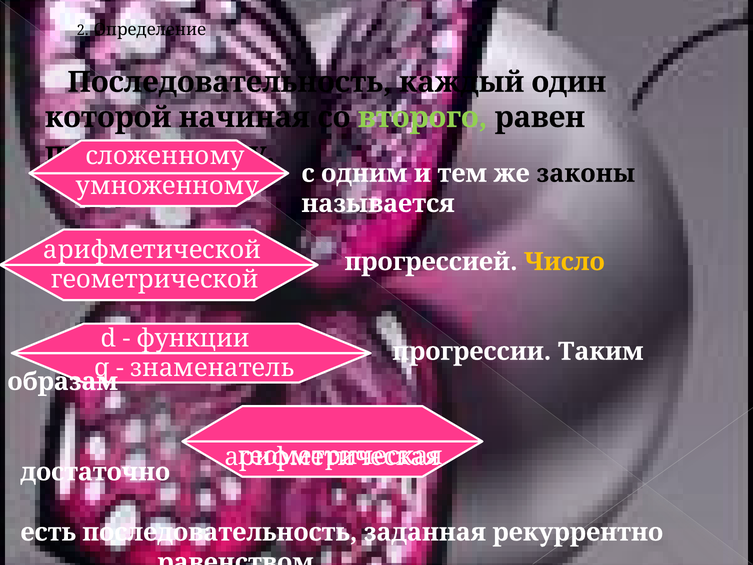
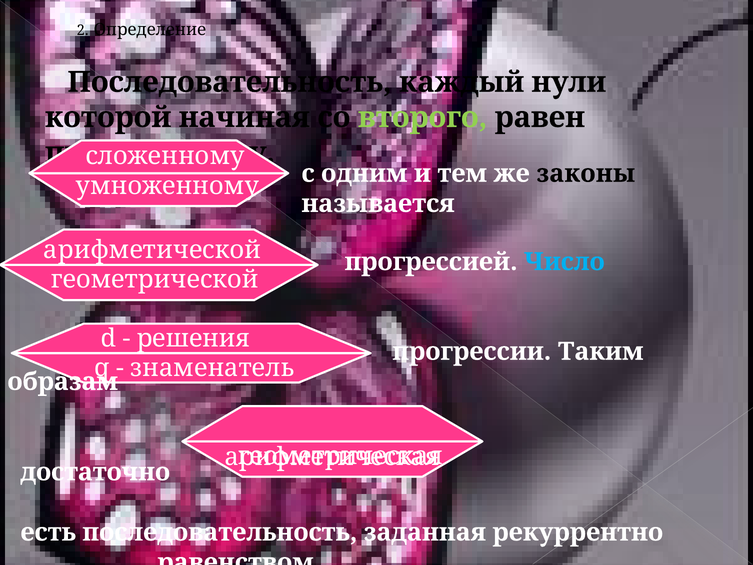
один: один -> нули (569, 82)
Число colour: yellow -> light blue (564, 262)
функции: функции -> решения (193, 338)
